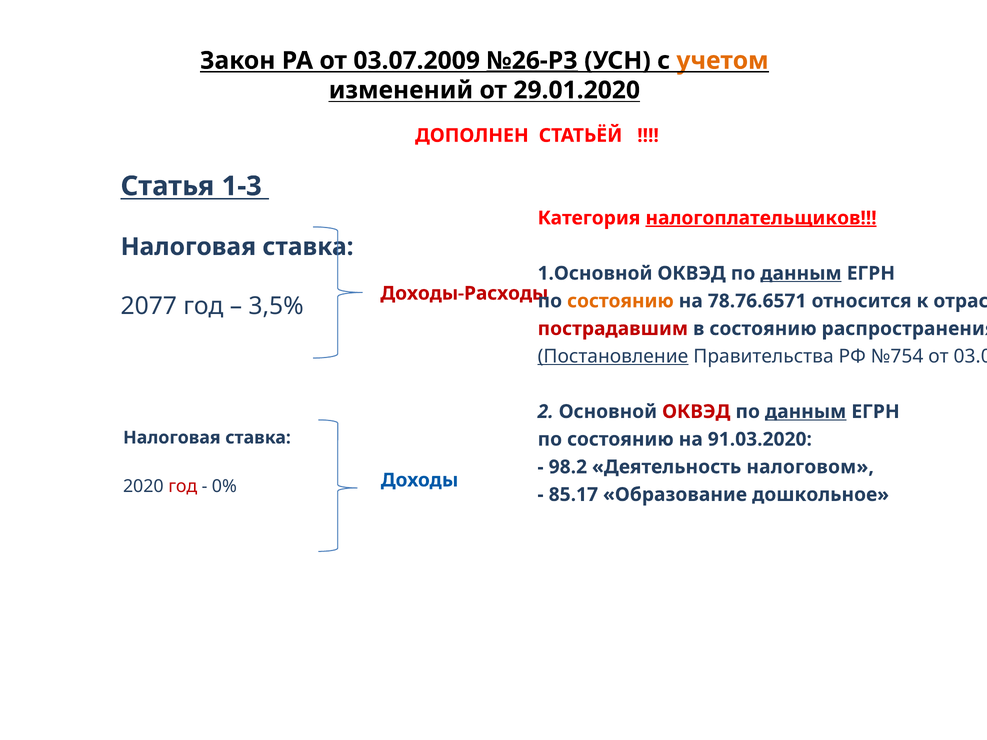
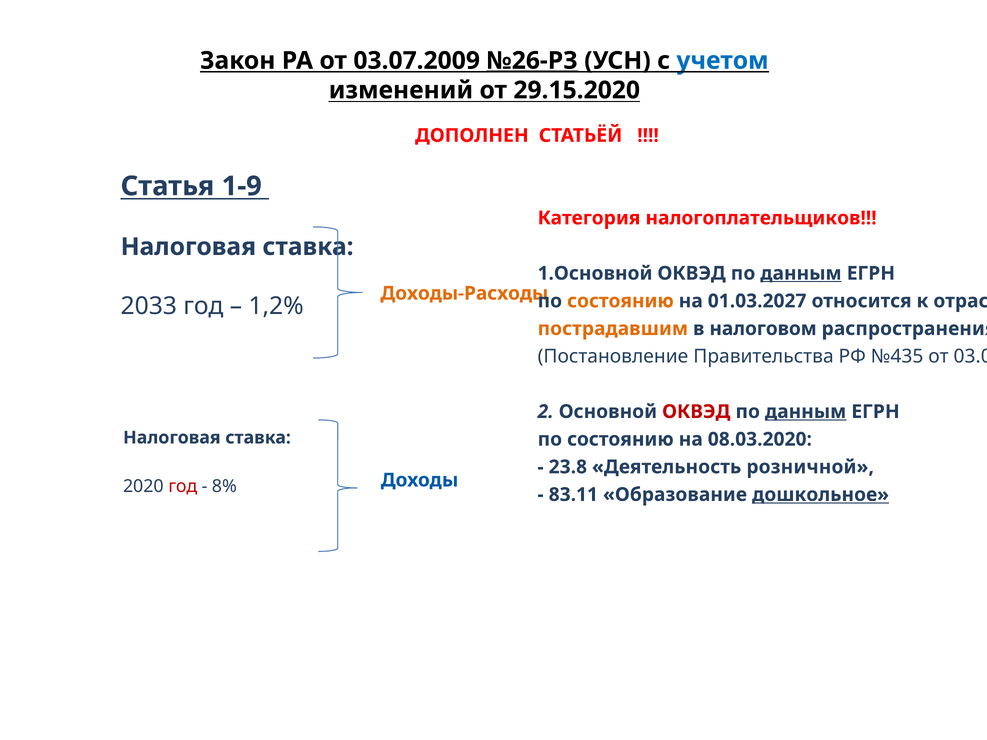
учетом colour: orange -> blue (723, 61)
29.01.2020: 29.01.2020 -> 29.15.2020 (577, 90)
1-3: 1-3 -> 1-9 (242, 186)
налогоплательщиков underline: present -> none (761, 218)
Доходы-Расходы colour: red -> orange (464, 293)
78.76.6571: 78.76.6571 -> 01.03.2027 (757, 301)
2077: 2077 -> 2033 (149, 306)
3,5%: 3,5% -> 1,2% (276, 306)
пострадавшим colour: red -> orange (613, 329)
в состоянию: состоянию -> налоговом (763, 329)
Постановление underline: present -> none (613, 356)
№754: №754 -> №435 (897, 356)
91.03.2020: 91.03.2020 -> 08.03.2020 (760, 439)
98.2: 98.2 -> 23.8 (568, 467)
налоговом: налоговом -> розничной (810, 467)
0%: 0% -> 8% (224, 487)
85.17: 85.17 -> 83.11 (573, 495)
дошкольное underline: none -> present (821, 495)
